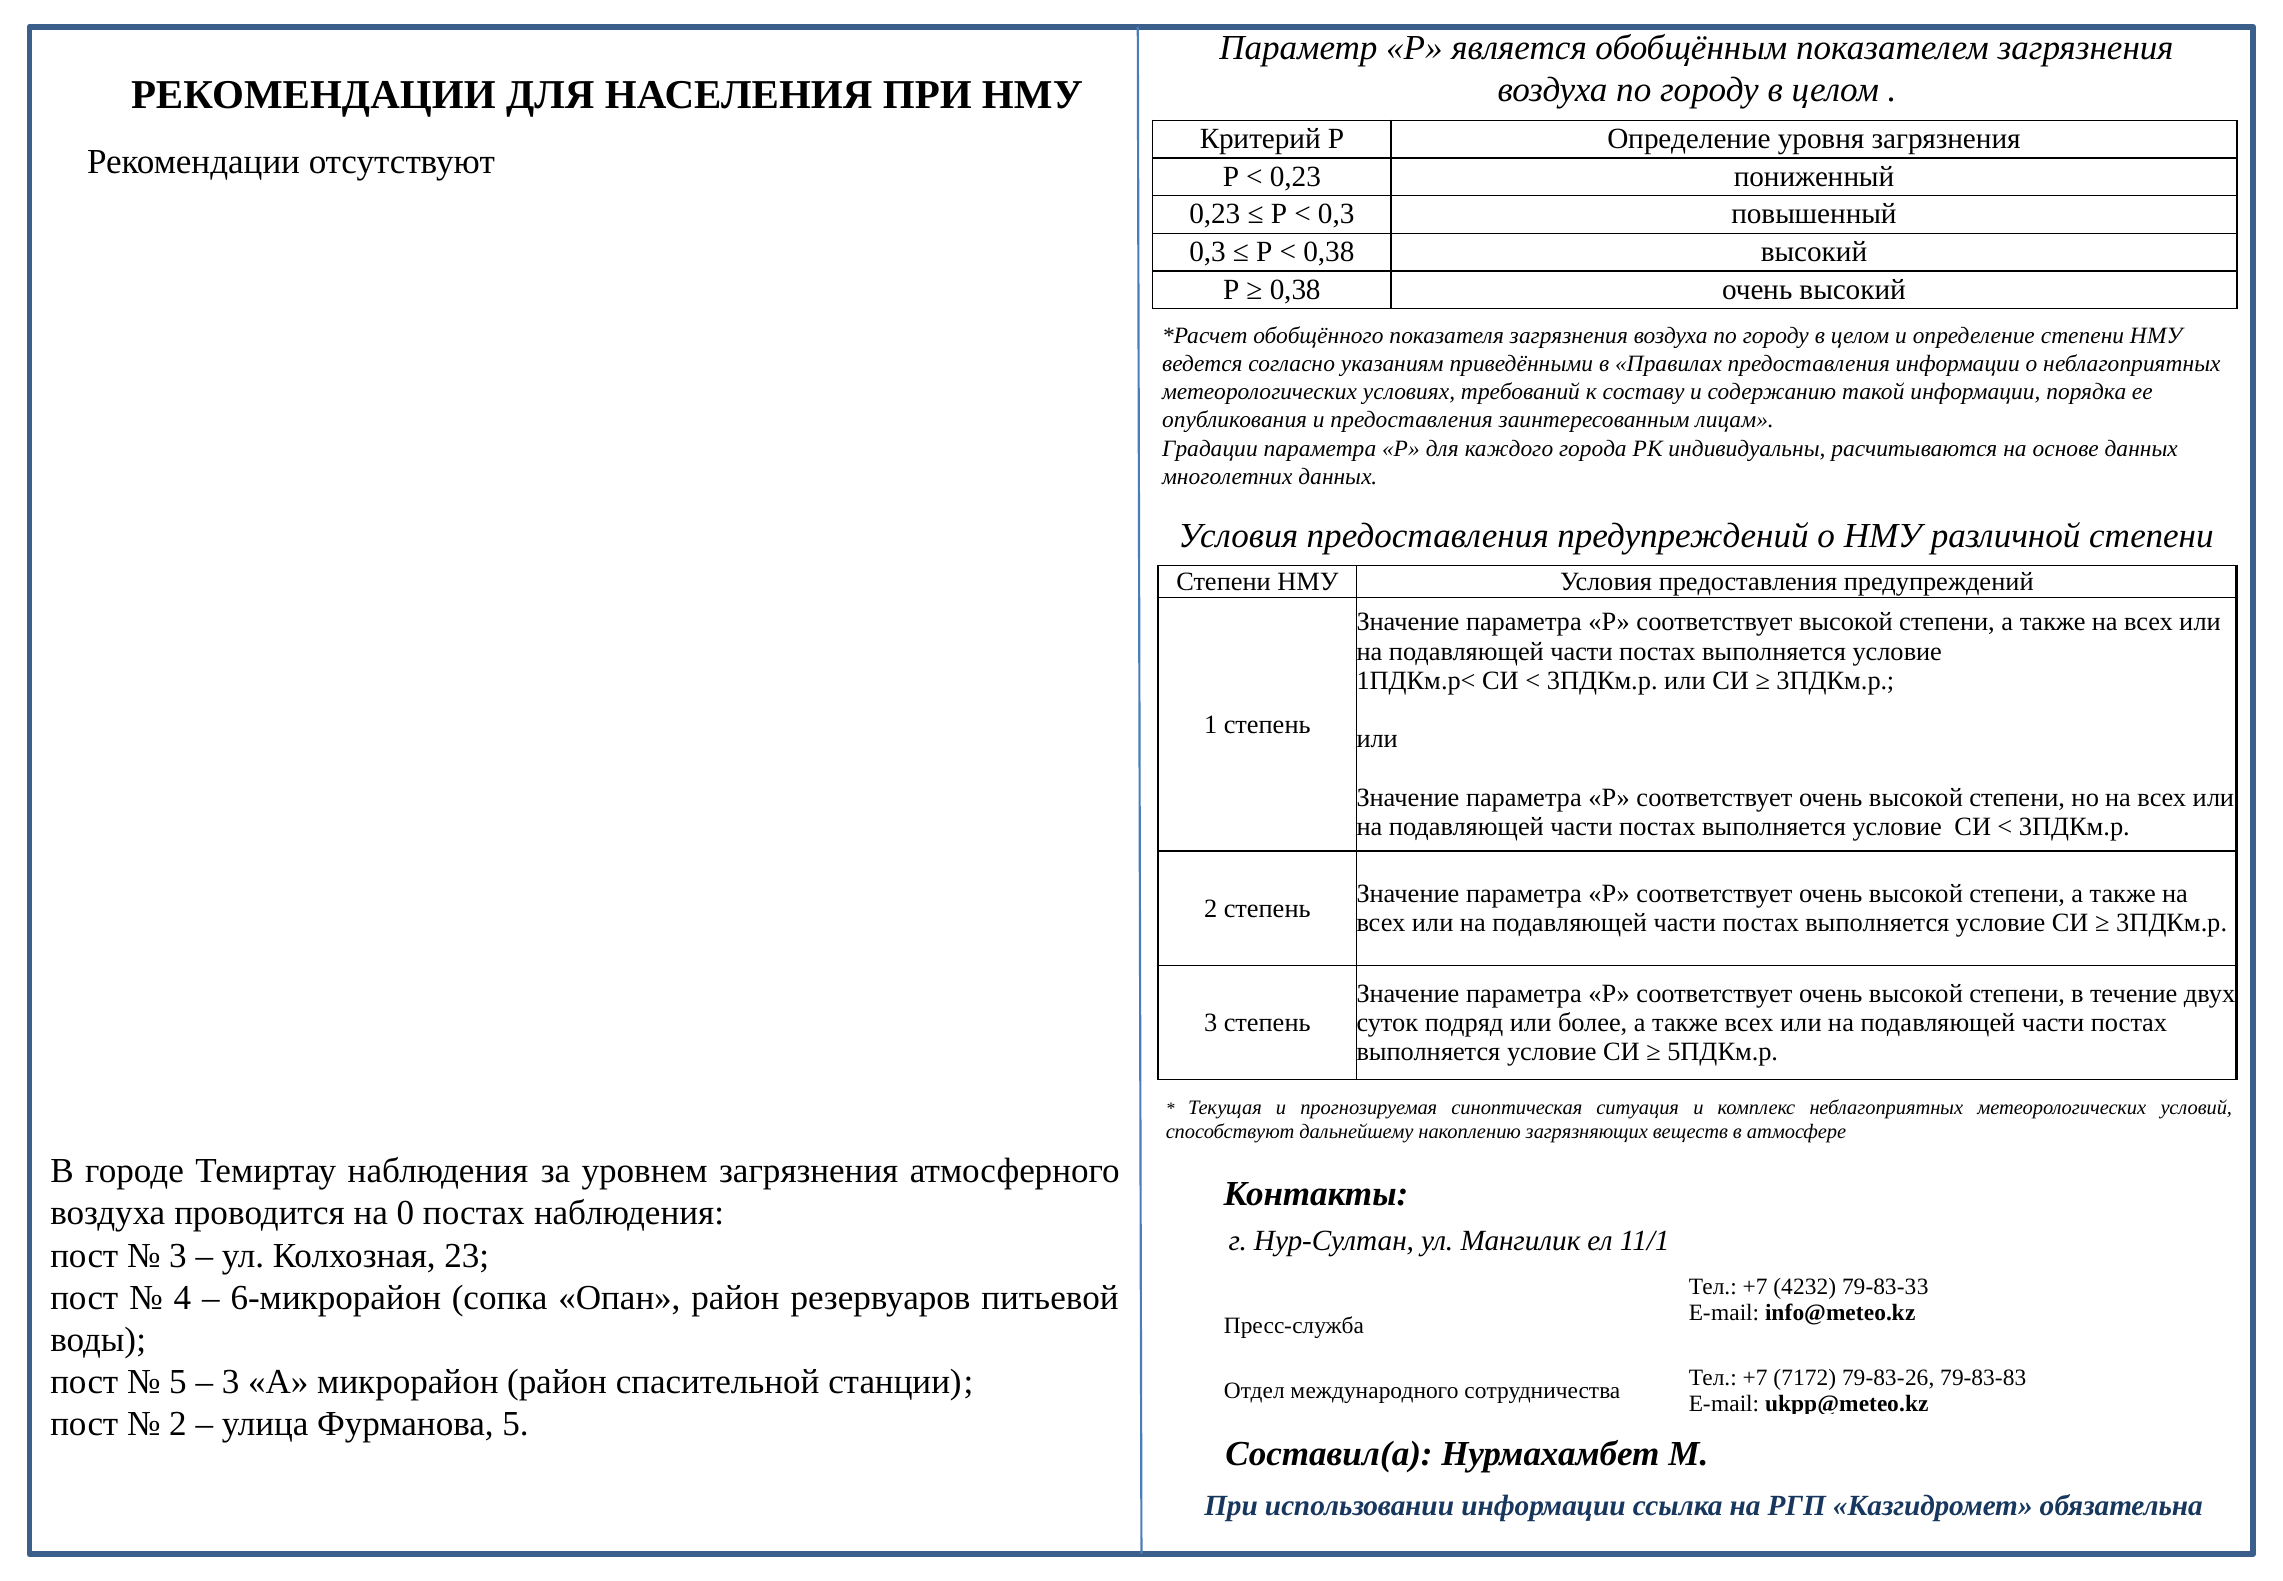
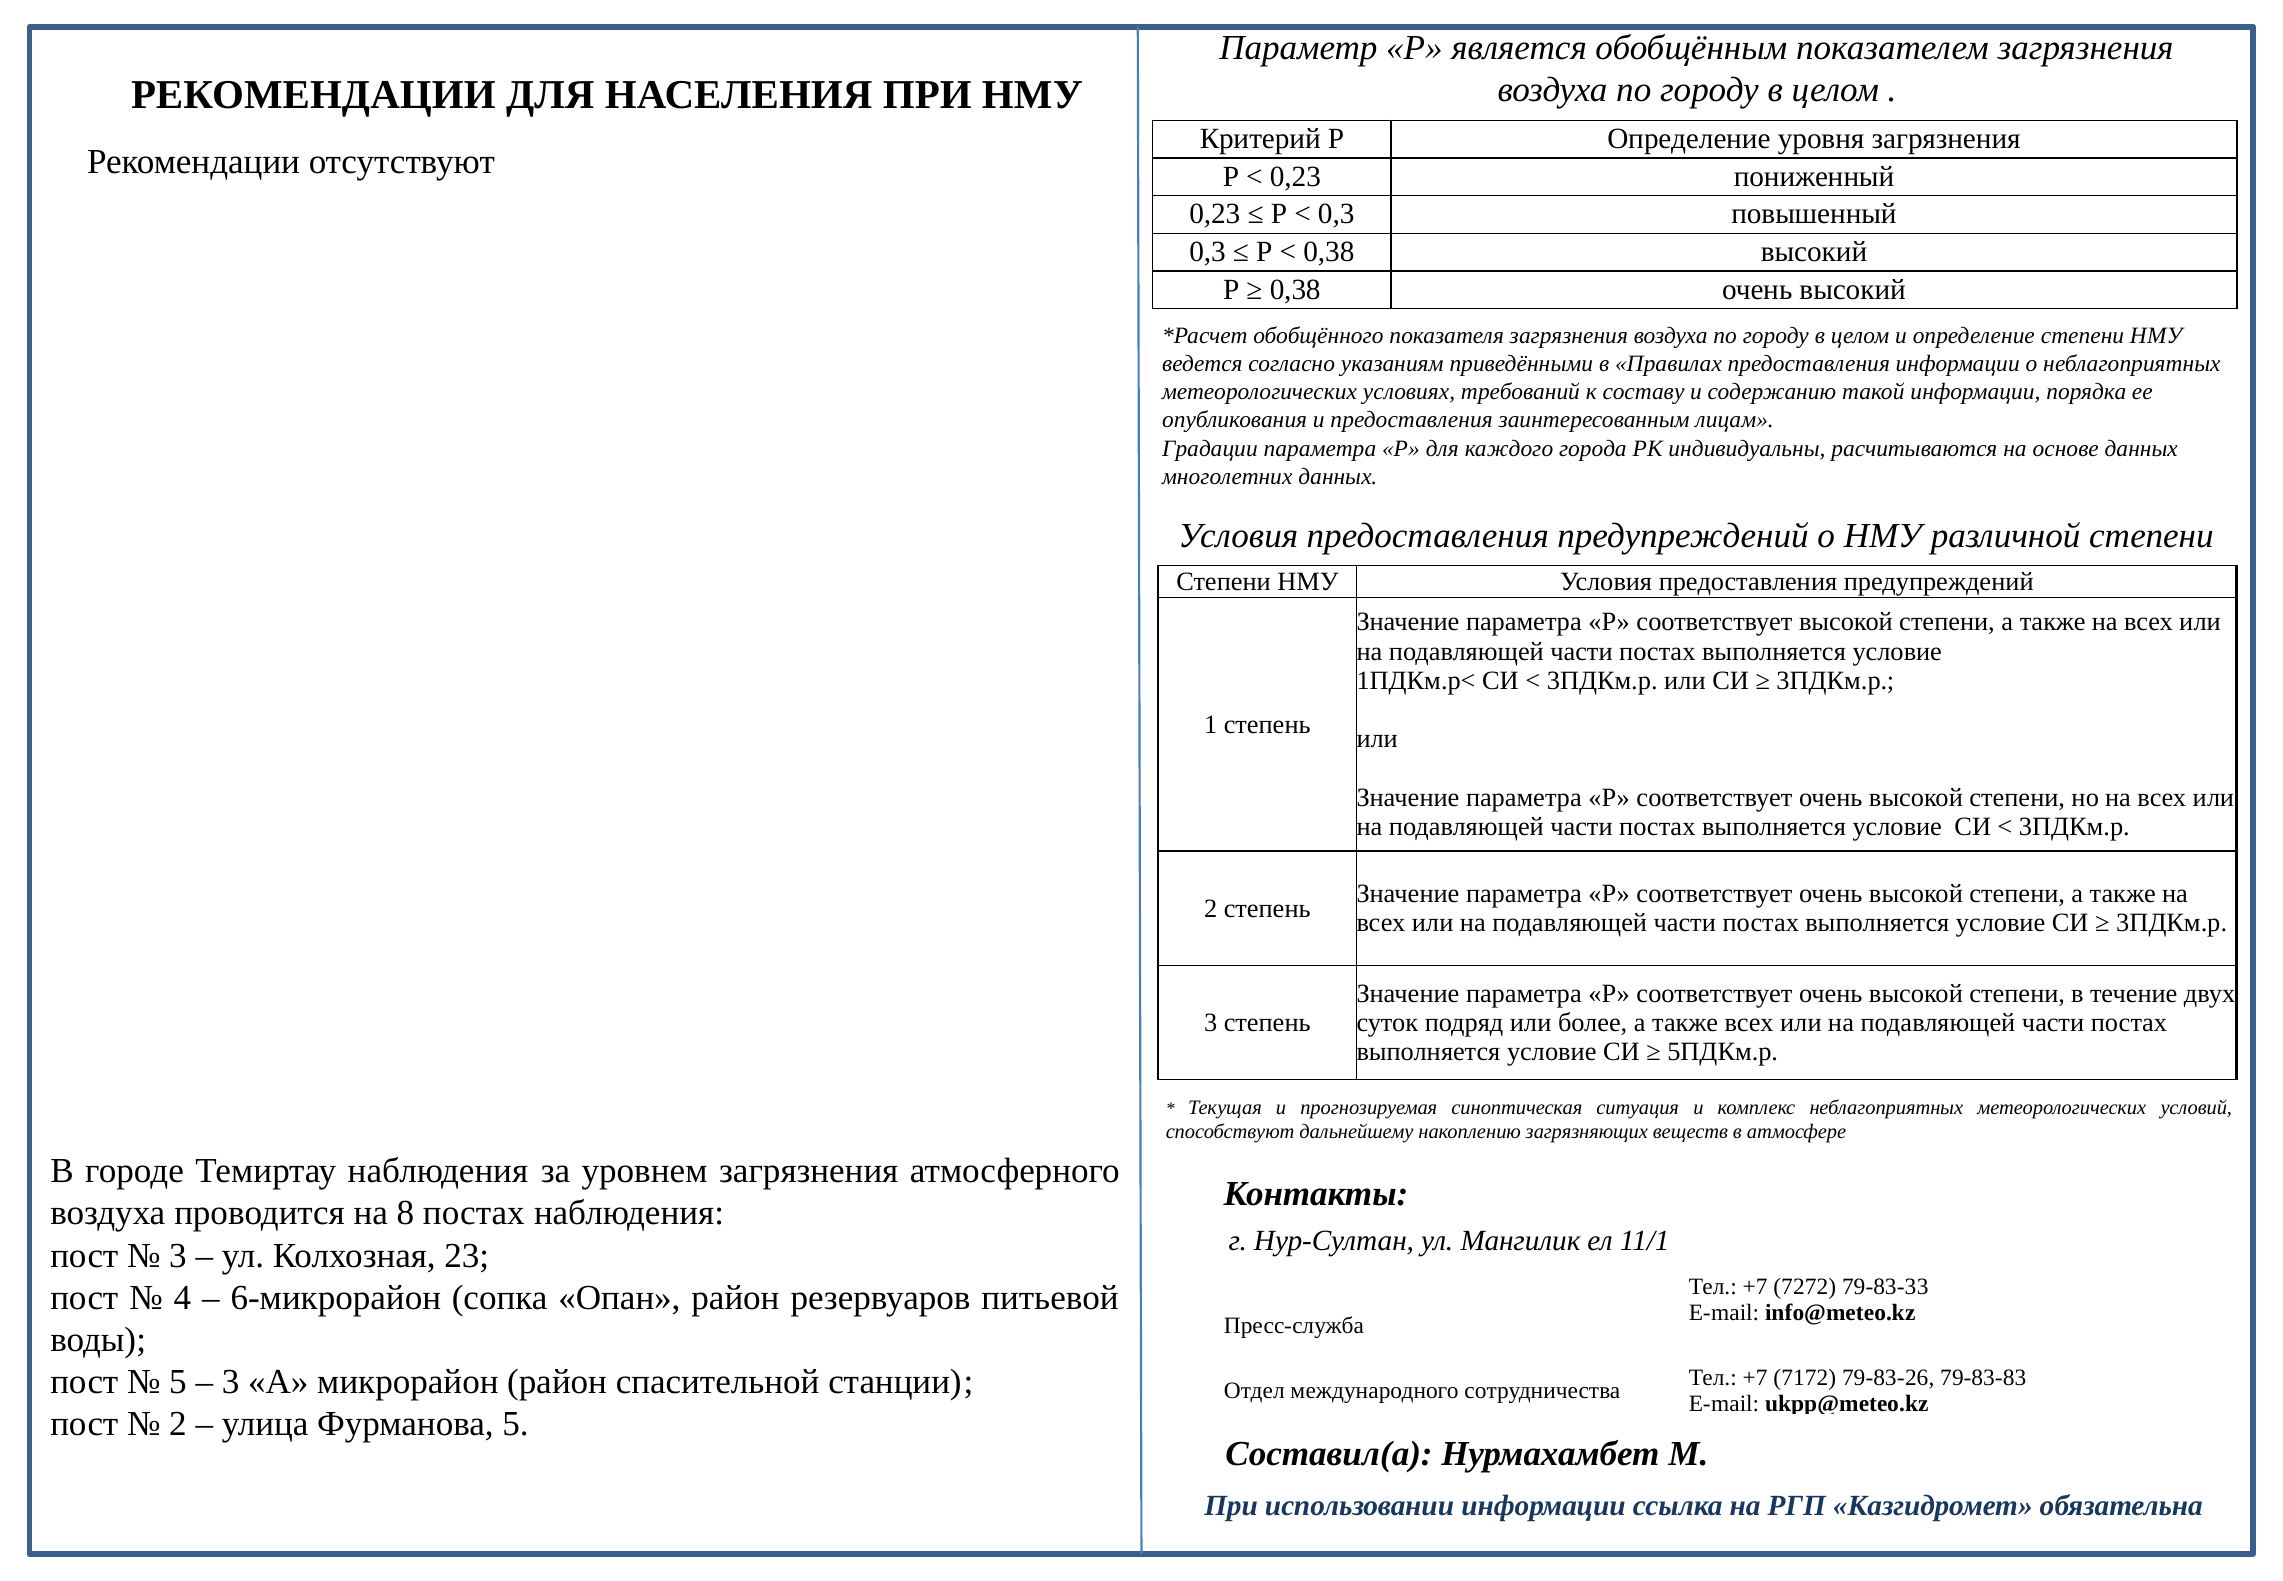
0: 0 -> 8 (405, 1213)
4232: 4232 -> 7272 (1805, 1286)
